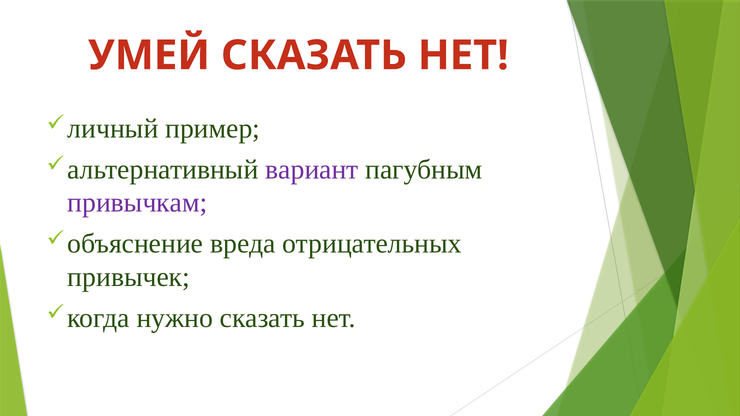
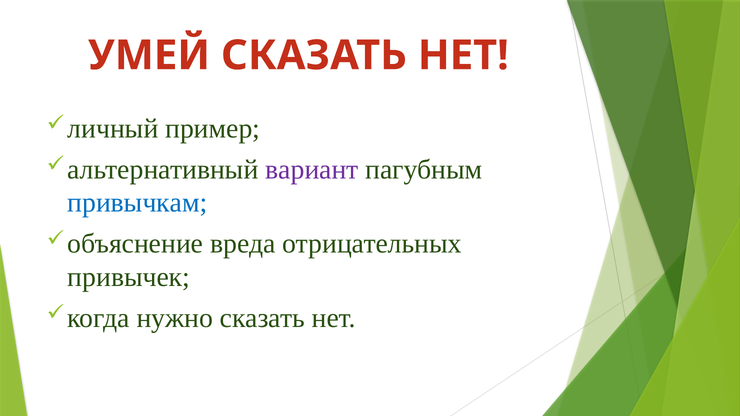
привычкам colour: purple -> blue (137, 203)
